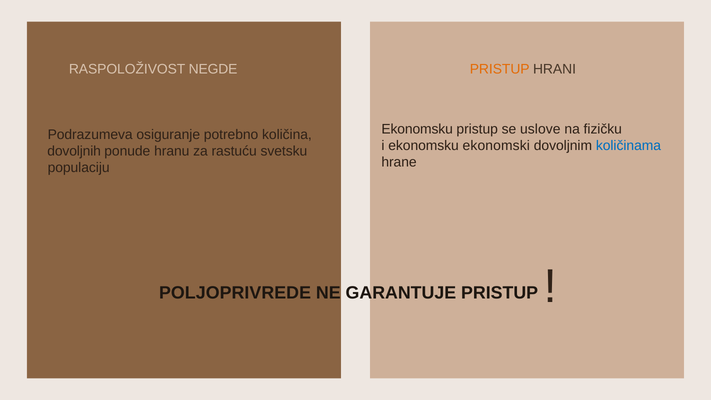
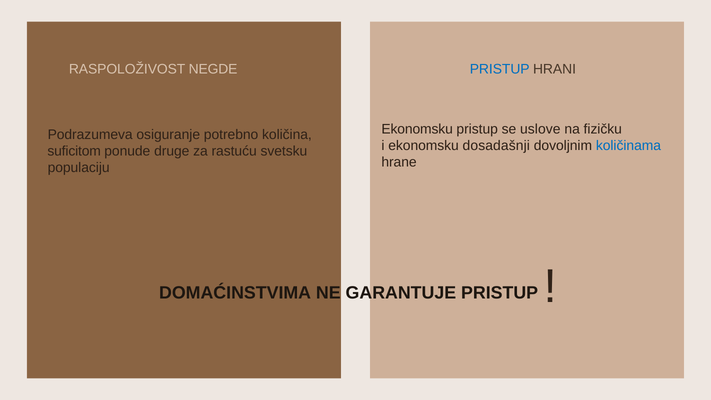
PRISTUP colour: orange -> blue (500, 69)
ekonomski: ekonomski -> dosadašnji (496, 146)
dovoljnih: dovoljnih -> suficitom (74, 151)
hranu: hranu -> druge (172, 151)
POLJOPRIVREDE: POLJOPRIVREDE -> DOMAĆINSTVIMA (235, 293)
